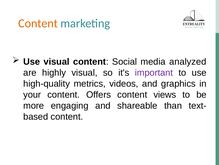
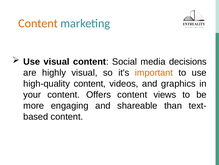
analyzed: analyzed -> decisions (188, 61)
important colour: purple -> orange (154, 72)
high-quality metrics: metrics -> content (90, 83)
